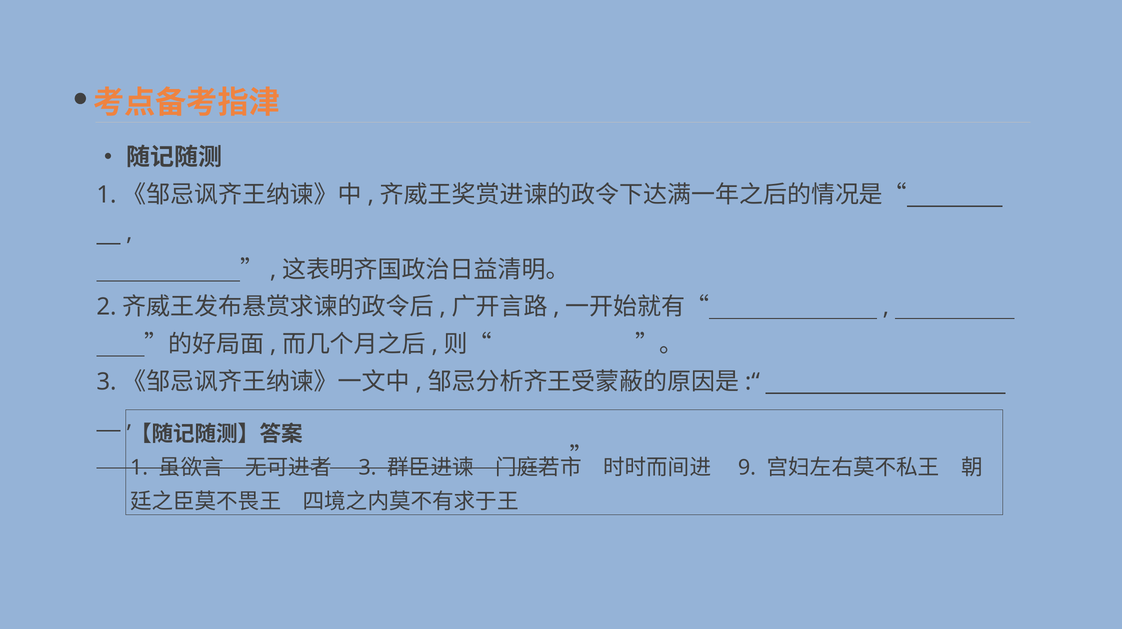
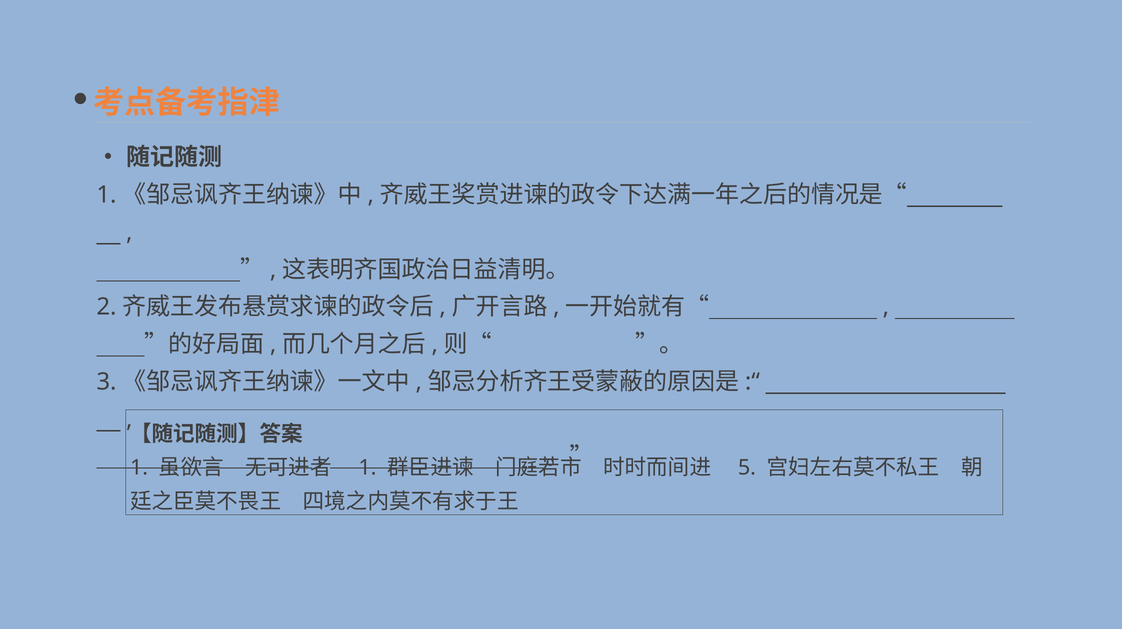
3: 3 -> 1 (367, 468)
9: 9 -> 5 (747, 468)
